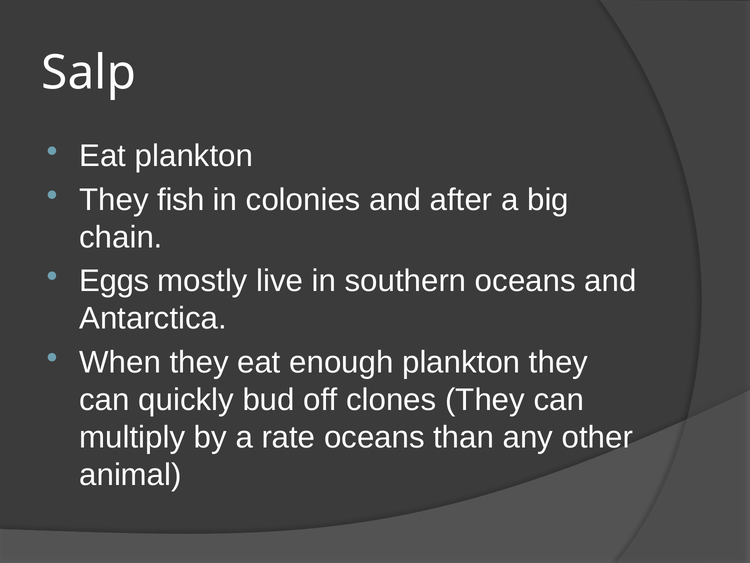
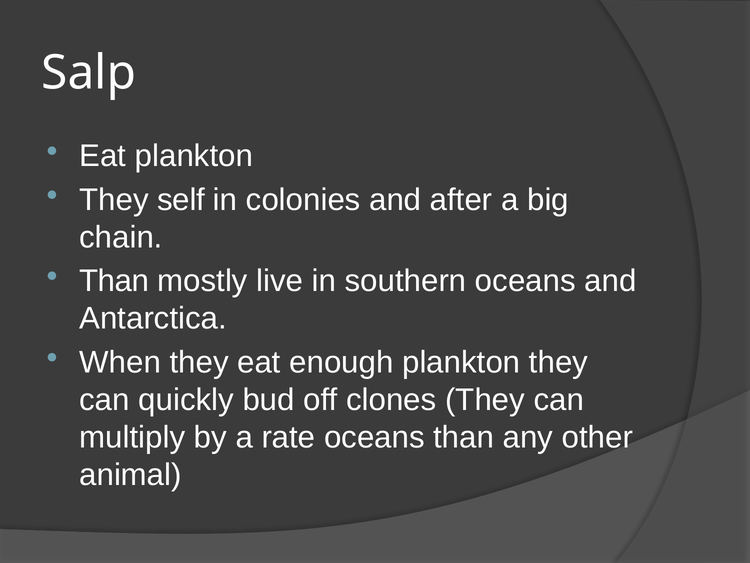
fish: fish -> self (181, 200)
Eggs: Eggs -> Than (114, 281)
